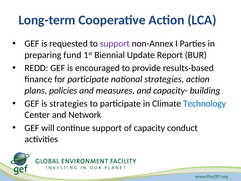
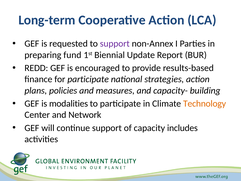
is strategies: strategies -> modalities (69, 103)
Technology colour: blue -> orange (205, 103)
conduct: conduct -> includes (182, 128)
